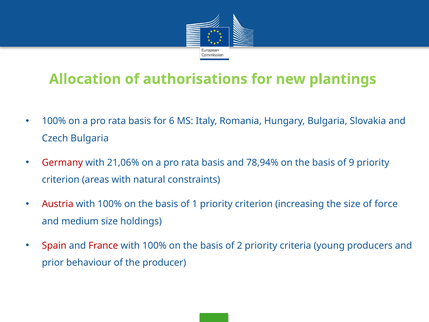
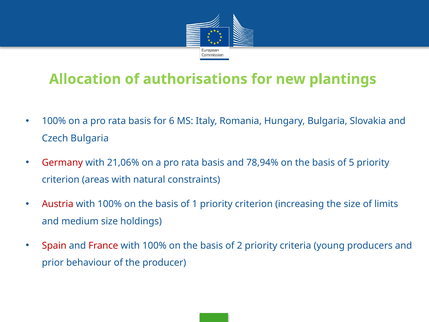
9: 9 -> 5 (352, 163)
force: force -> limits (386, 204)
